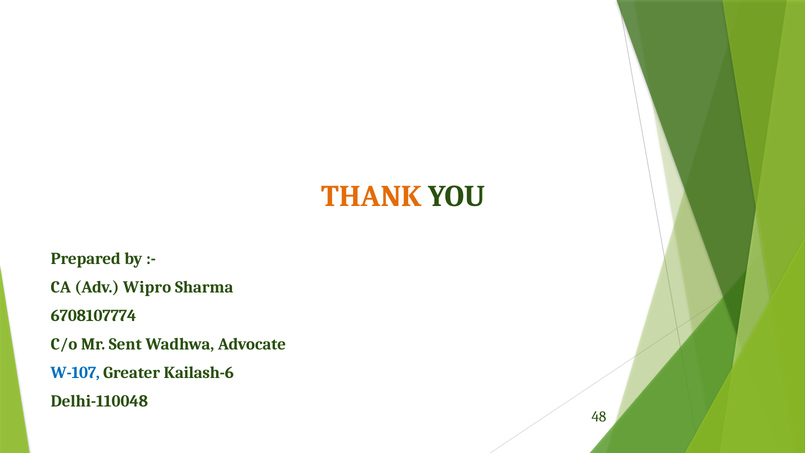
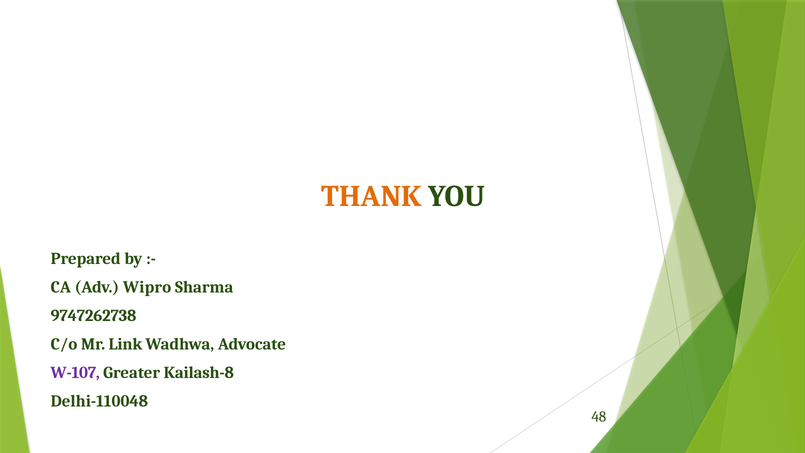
6708107774: 6708107774 -> 9747262738 (94, 316)
Sent: Sent -> Link (125, 344)
W-107 colour: blue -> purple (75, 373)
Kailash-6: Kailash-6 -> Kailash-8 (199, 373)
